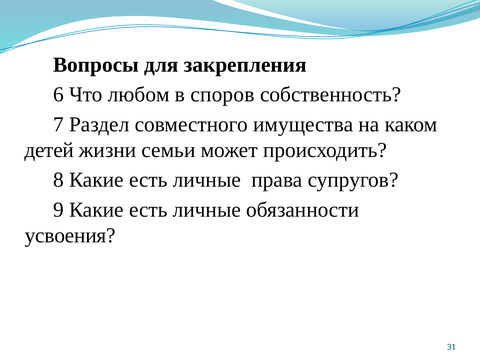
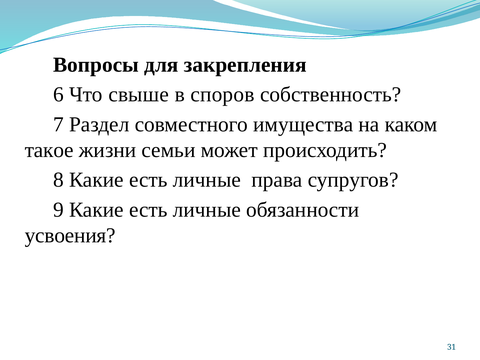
любом: любом -> свыше (139, 95)
детей: детей -> такое (49, 150)
